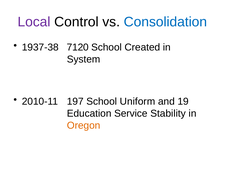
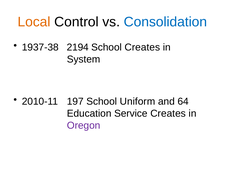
Local colour: purple -> orange (34, 22)
7120: 7120 -> 2194 (78, 47)
School Created: Created -> Creates (142, 47)
19: 19 -> 64 (183, 101)
Service Stability: Stability -> Creates (168, 113)
Oregon colour: orange -> purple (84, 125)
